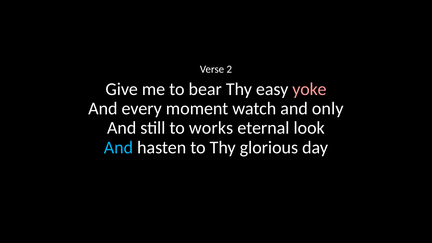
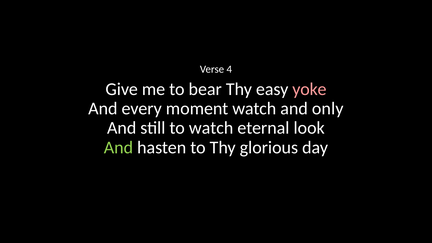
2: 2 -> 4 (229, 69)
to works: works -> watch (211, 128)
And colour: light blue -> light green (118, 147)
